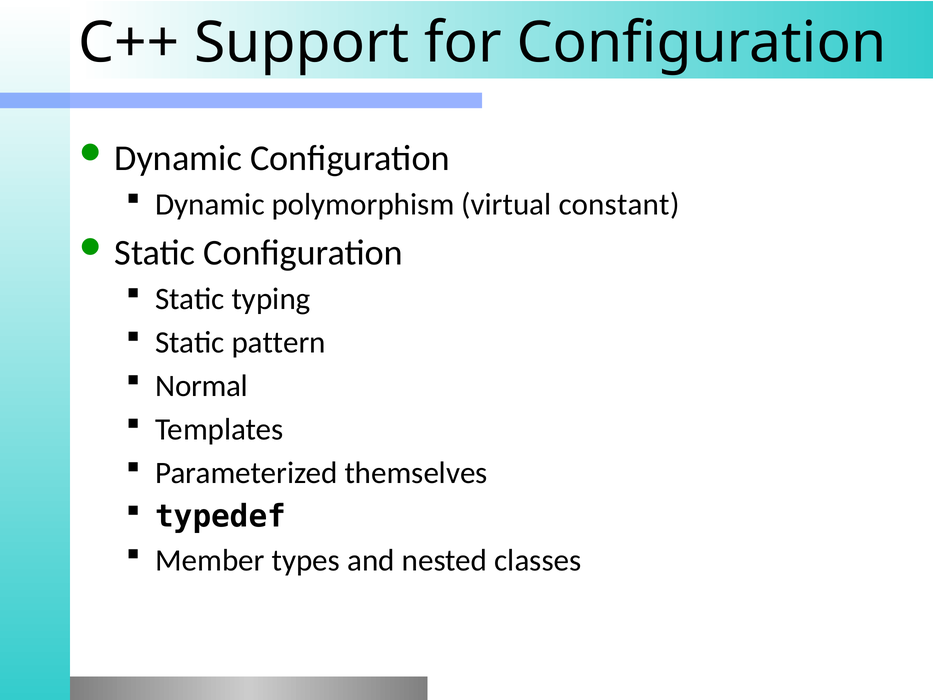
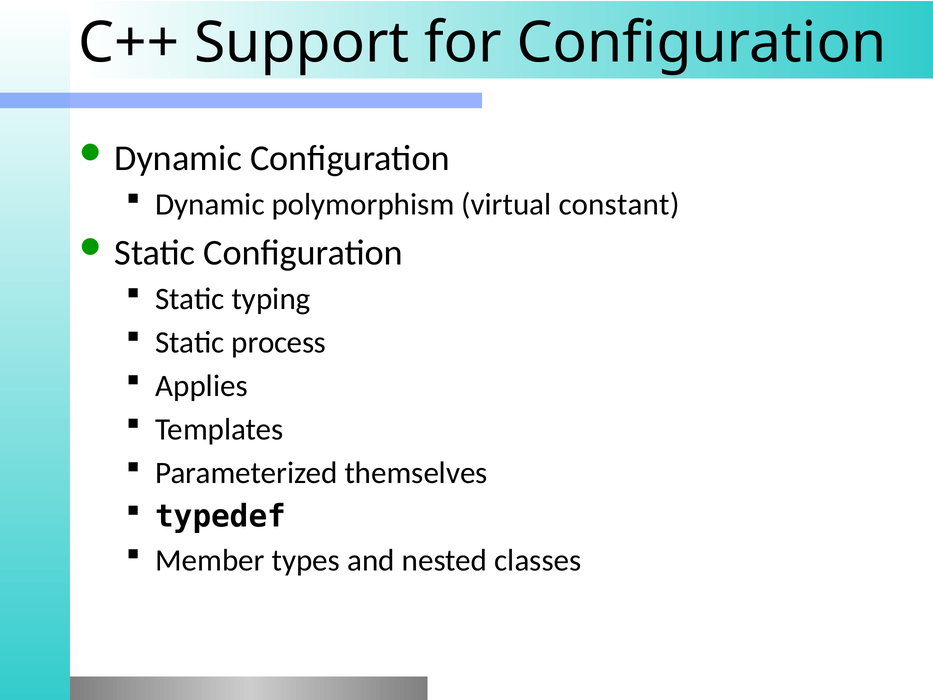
pattern: pattern -> process (279, 342)
Normal: Normal -> Applies (202, 386)
